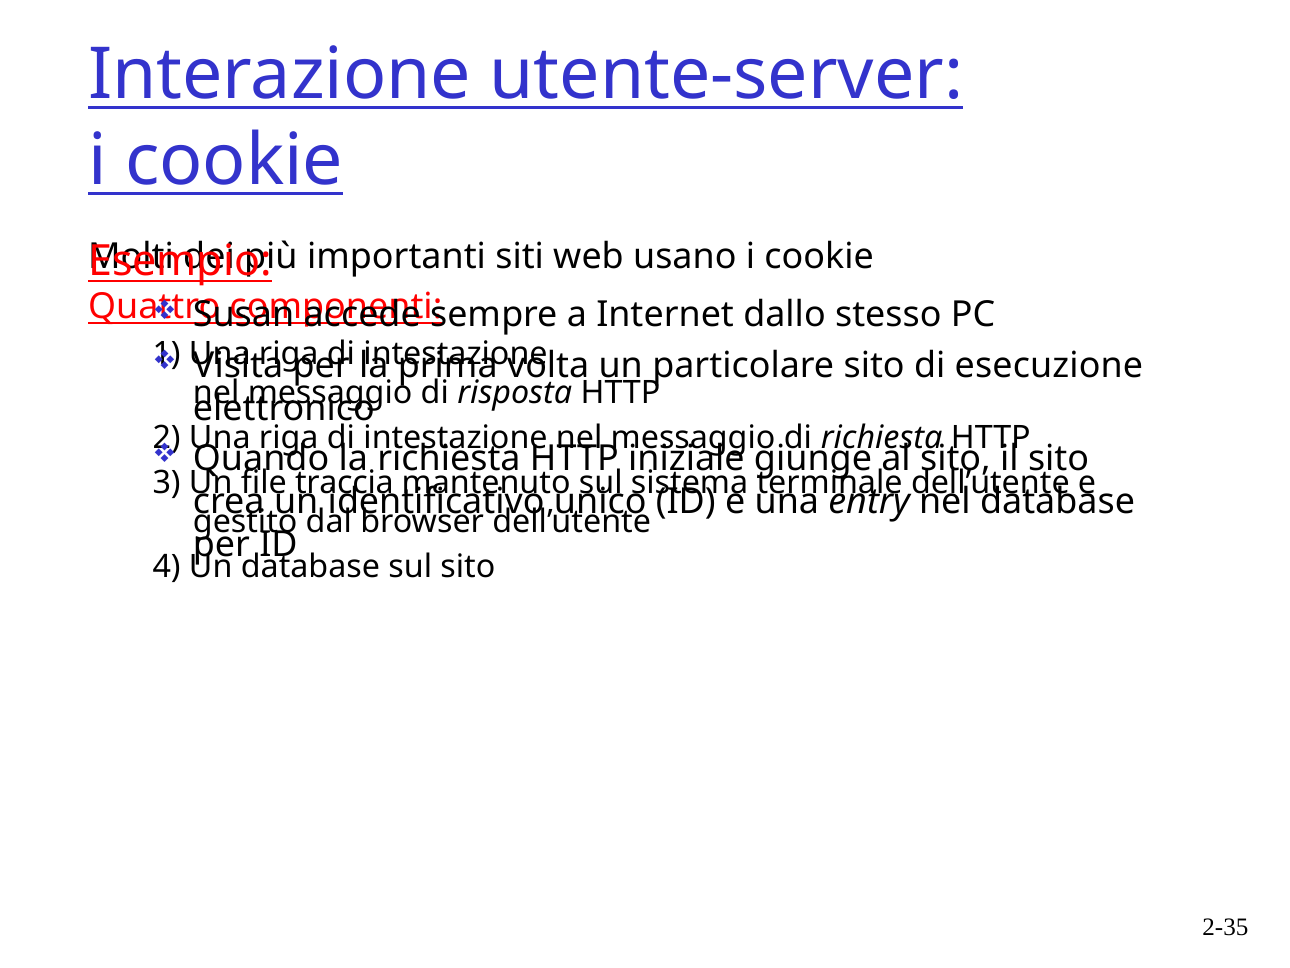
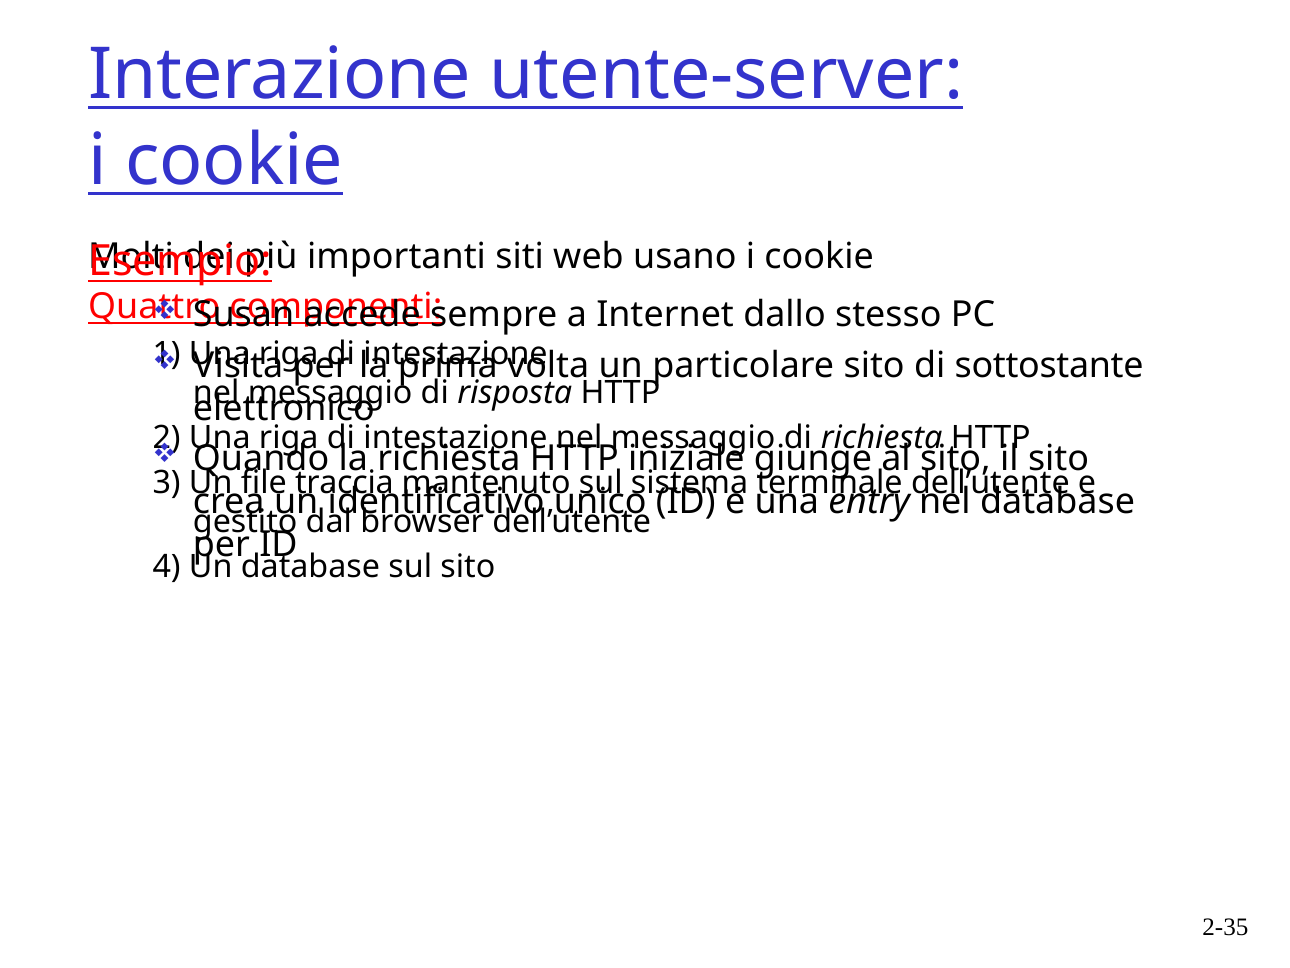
esecuzione: esecuzione -> sottostante (1049, 365)
